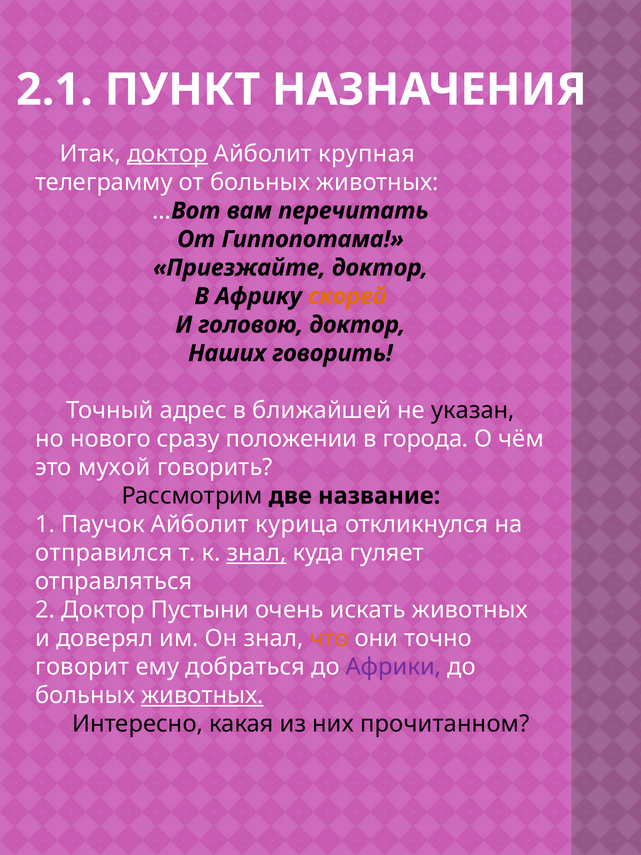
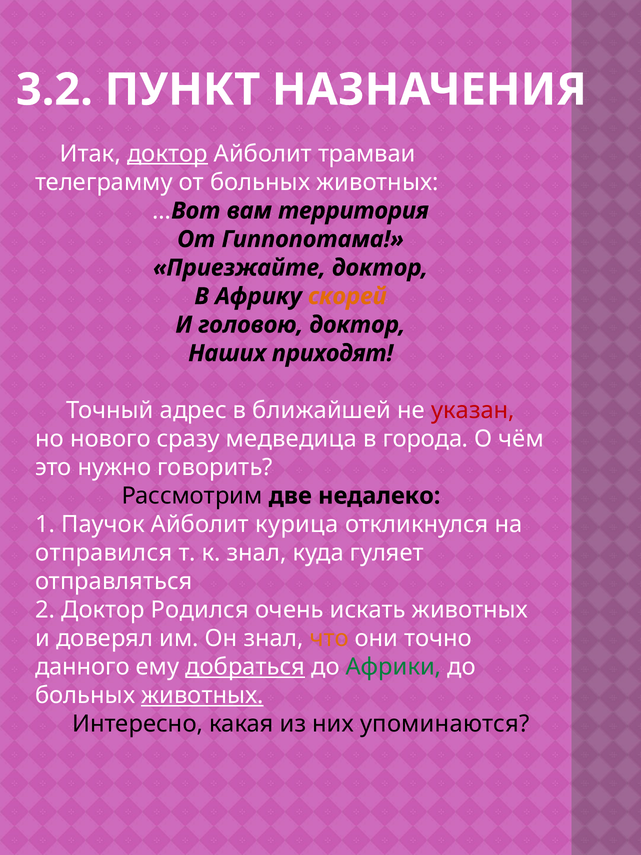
2.1: 2.1 -> 3.2 (54, 90)
крупная: крупная -> трамваи (367, 154)
перечитать: перечитать -> территория (353, 211)
Наших говорить: говорить -> приходят (333, 353)
указан colour: black -> red (473, 410)
положении: положении -> медведица (291, 439)
мухой: мухой -> нужно (114, 467)
название: название -> недалеко (379, 496)
знал underline: present -> none (257, 553)
Пустыни: Пустыни -> Родился (200, 610)
говорит: говорит -> данного (82, 667)
добраться underline: none -> present (245, 667)
Африки colour: purple -> green (394, 667)
прочитанном: прочитанном -> упоминаются (445, 724)
